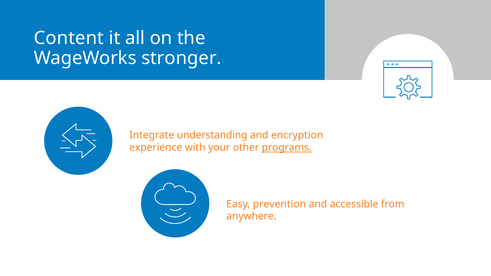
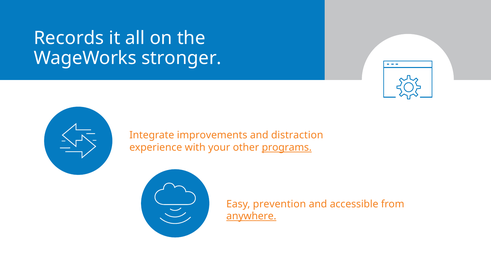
Content: Content -> Records (69, 38)
understanding: understanding -> improvements (212, 135)
encryption: encryption -> distraction (297, 135)
anywhere underline: none -> present (251, 216)
